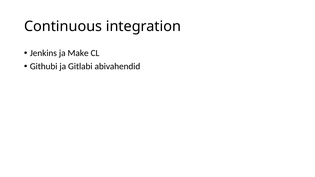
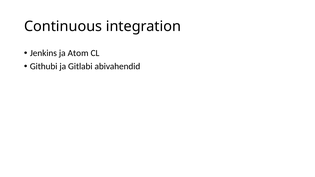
Make: Make -> Atom (78, 53)
